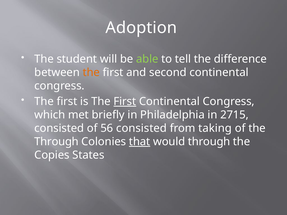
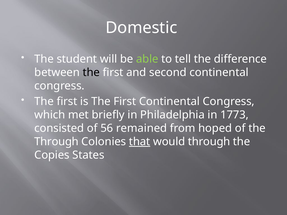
Adoption: Adoption -> Domestic (141, 28)
the colour: orange -> black (91, 73)
First underline: present -> none (125, 102)
2715: 2715 -> 1773 (234, 115)
56 consisted: consisted -> remained (142, 128)
taking: taking -> hoped (215, 128)
